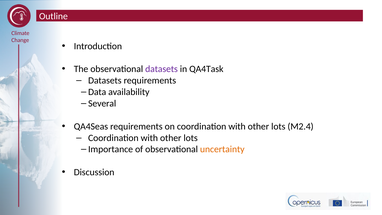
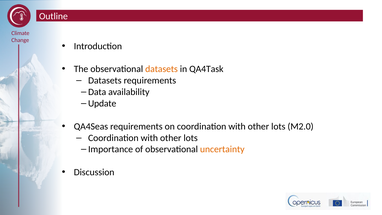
datasets colour: purple -> orange (162, 69)
Several: Several -> Update (102, 103)
M2.4: M2.4 -> M2.0 (301, 126)
